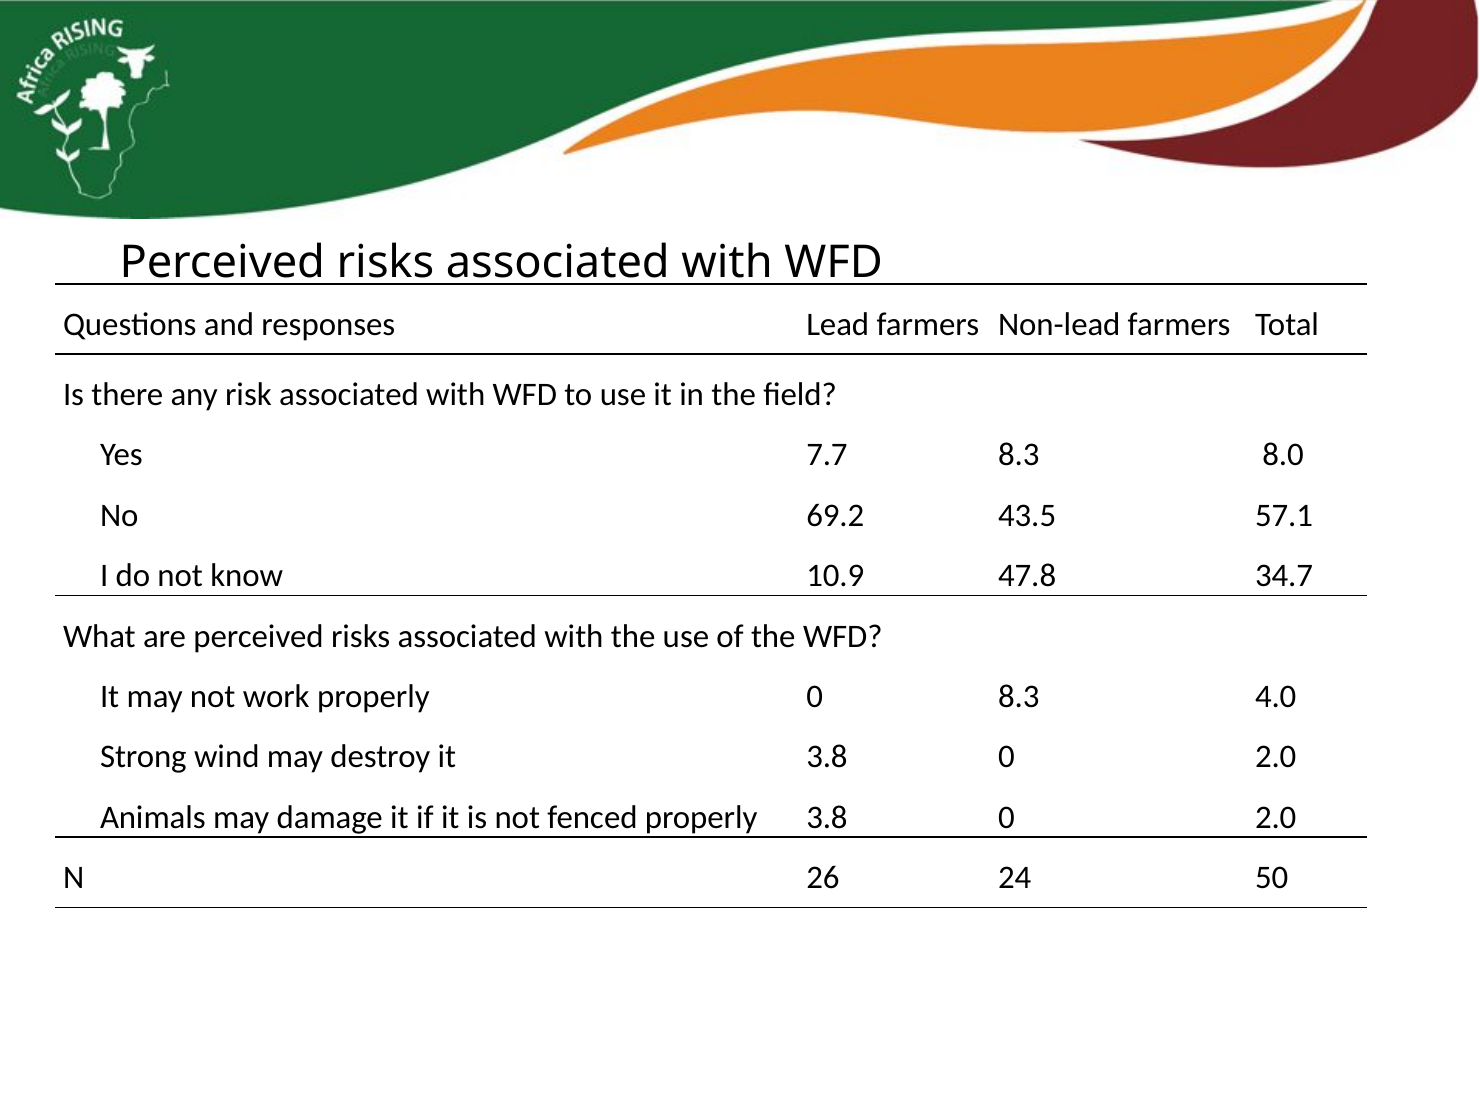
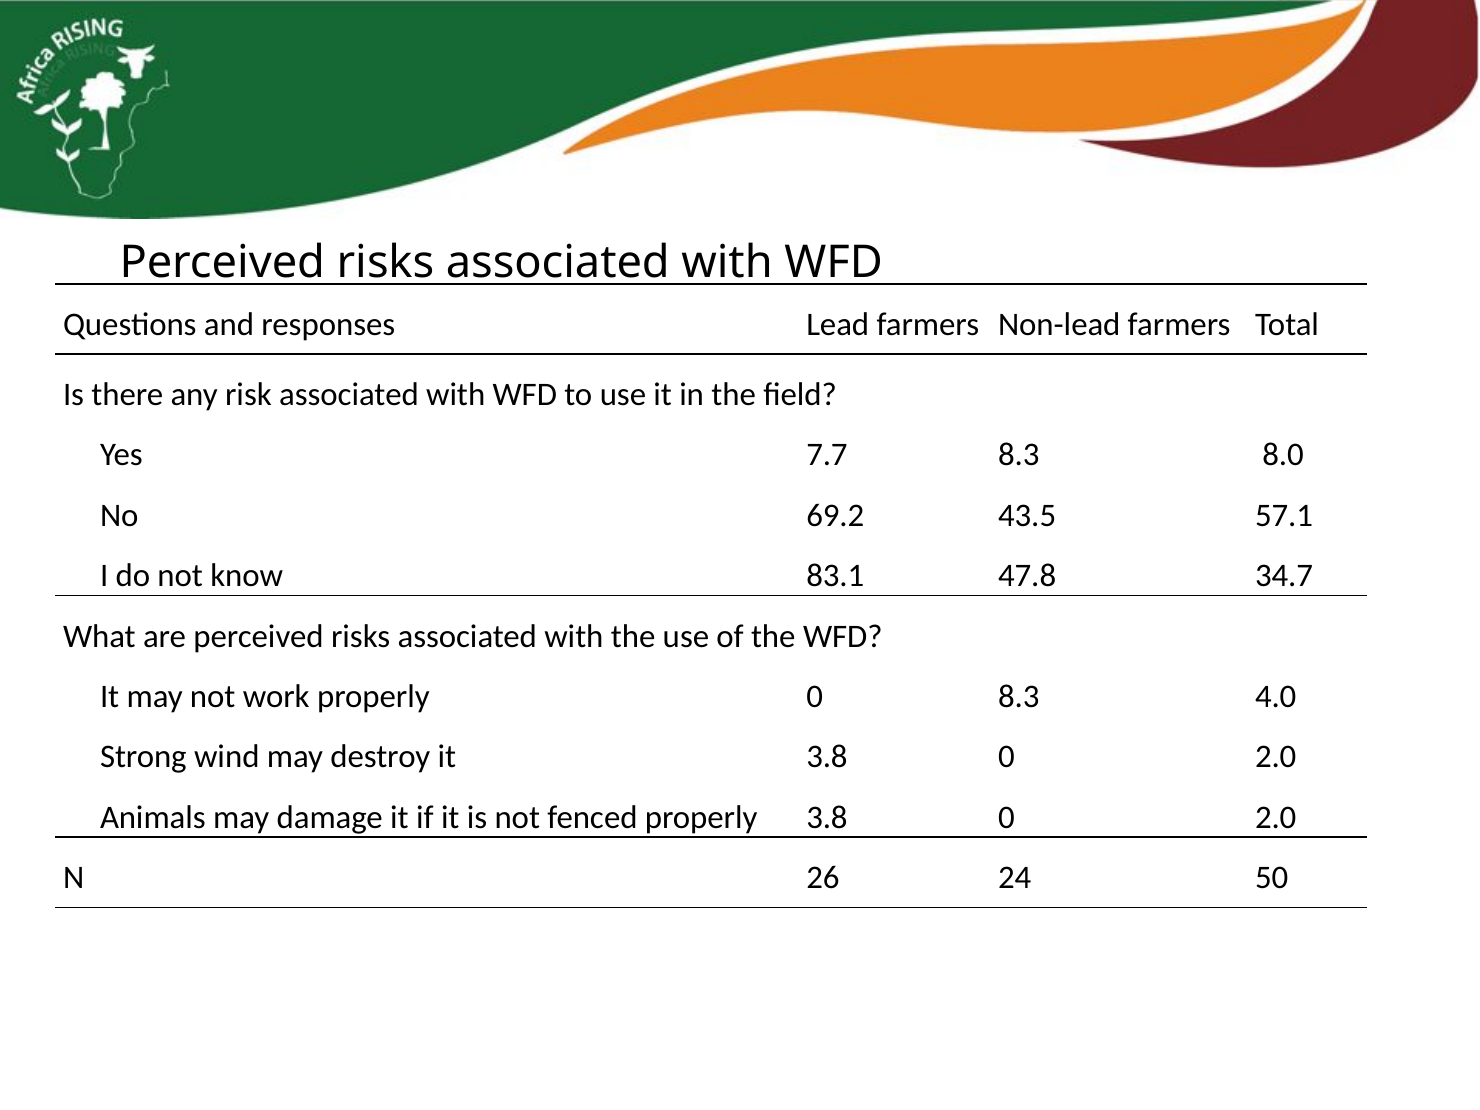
10.9: 10.9 -> 83.1 (835, 576)
